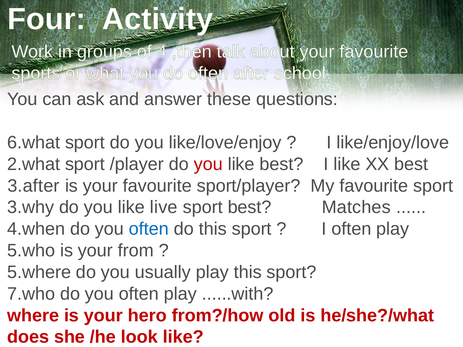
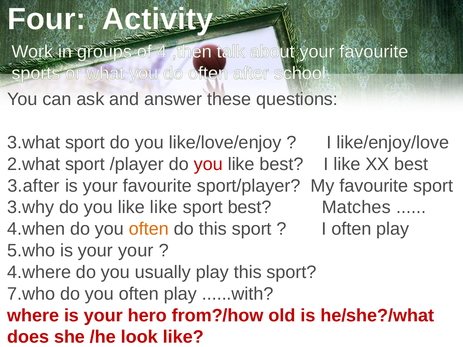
6.what: 6.what -> 3.what (34, 143)
like live: live -> like (164, 208)
often colour: blue -> orange (149, 229)
your from: from -> your (136, 251)
5.where: 5.where -> 4.where (39, 272)
